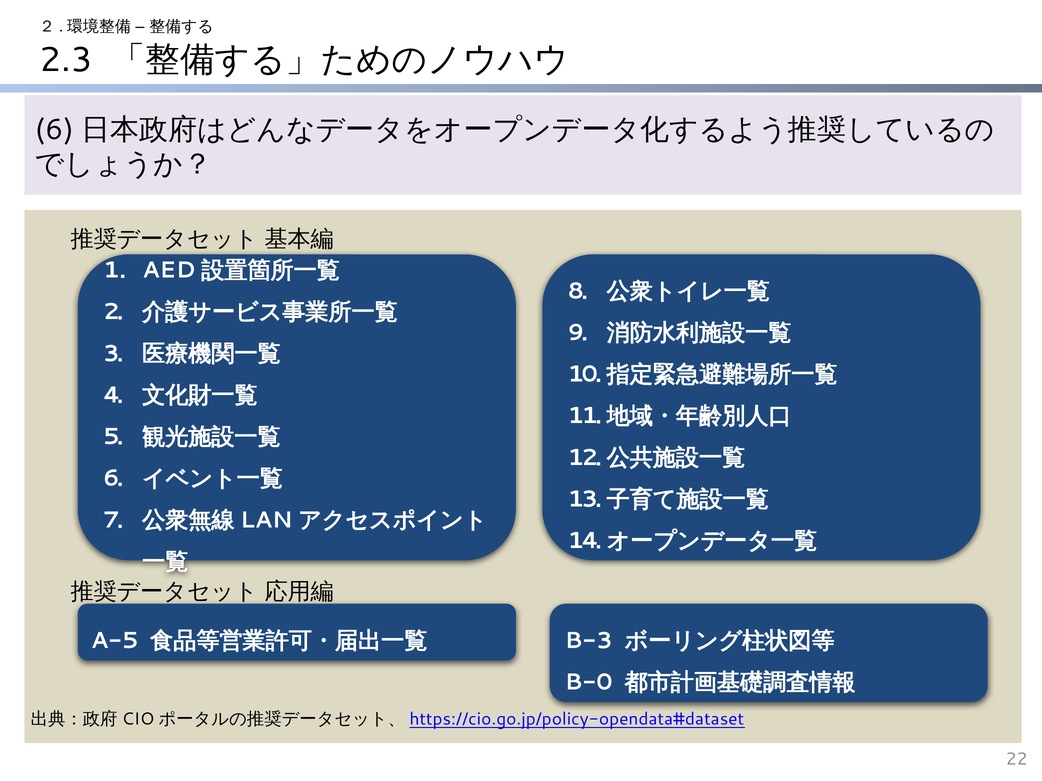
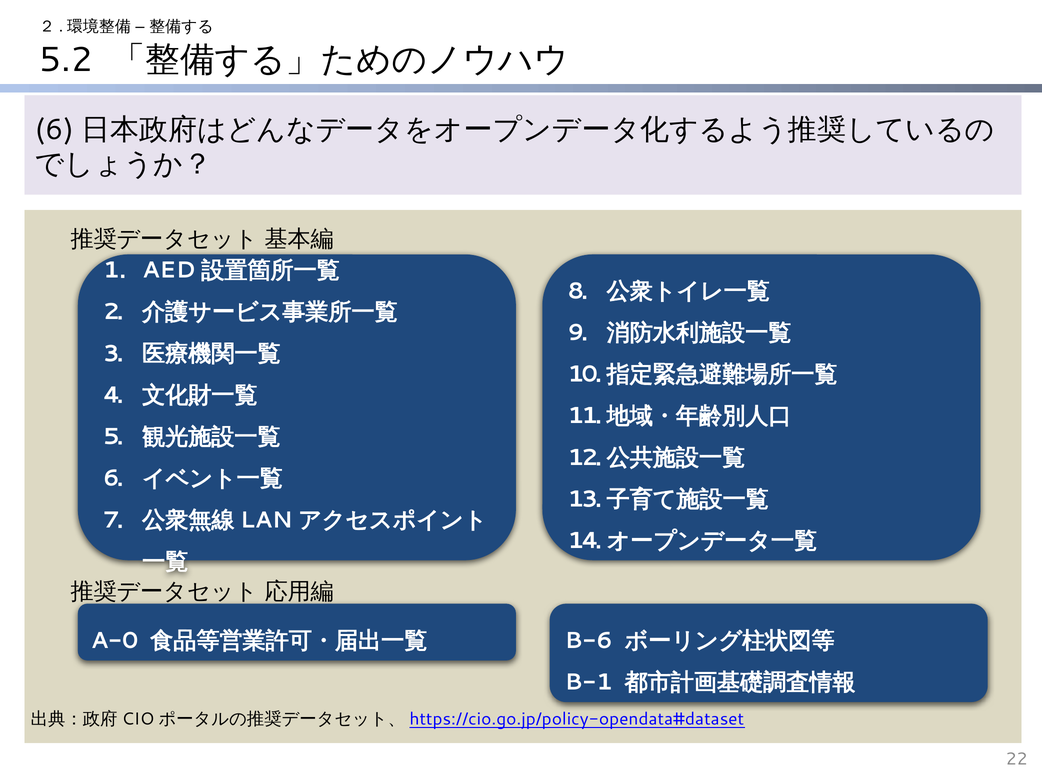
2.3: 2.3 -> 5.2 (66, 60)
A-5: A-5 -> A-0 (115, 641)
B-3: B-3 -> B-6 (589, 641)
B-0: B-0 -> B-1 (589, 683)
